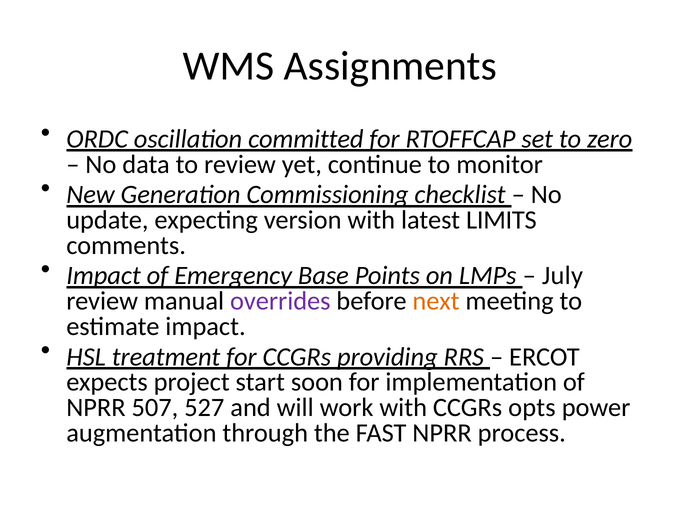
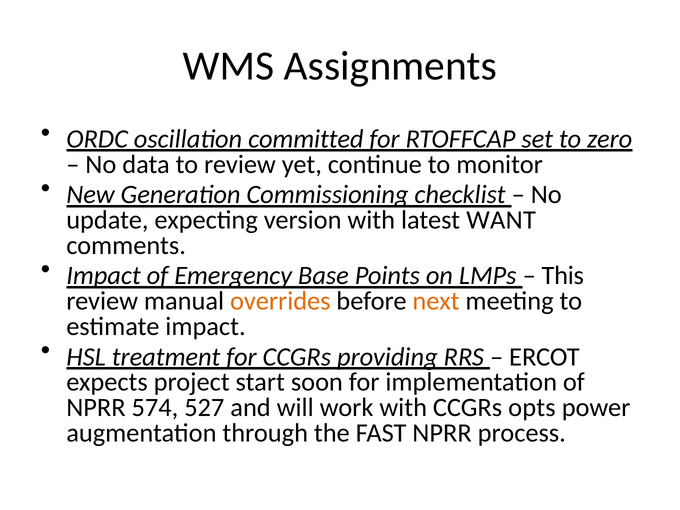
LIMITS: LIMITS -> WANT (501, 220)
July: July -> This (563, 276)
overrides colour: purple -> orange (280, 301)
507: 507 -> 574 (155, 408)
